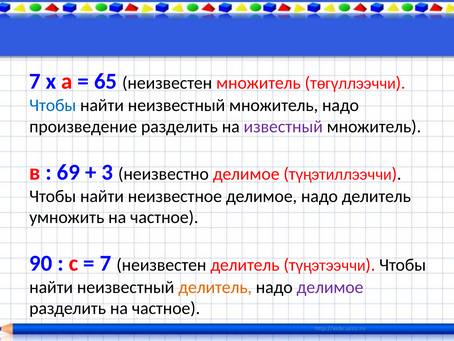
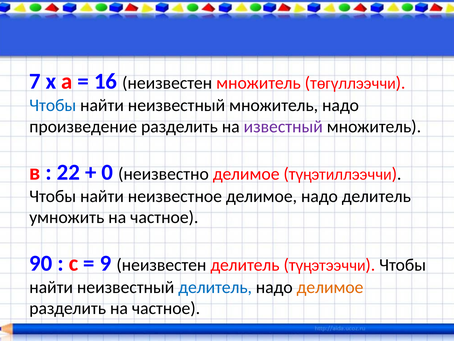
65: 65 -> 16 (105, 81)
69: 69 -> 22 (68, 172)
3: 3 -> 0 (107, 172)
7: 7 -> 9 (105, 263)
делитель colour: orange -> blue (215, 287)
делимое colour: purple -> orange (330, 287)
